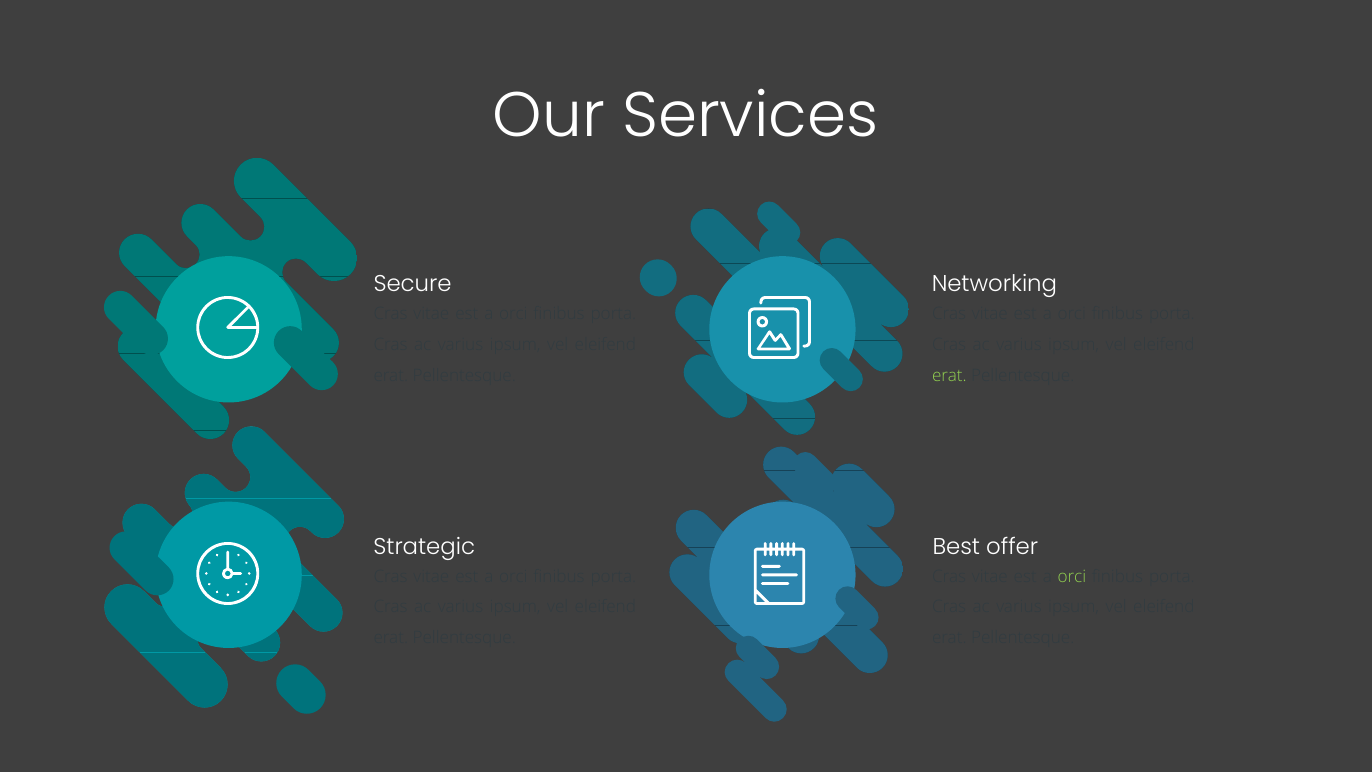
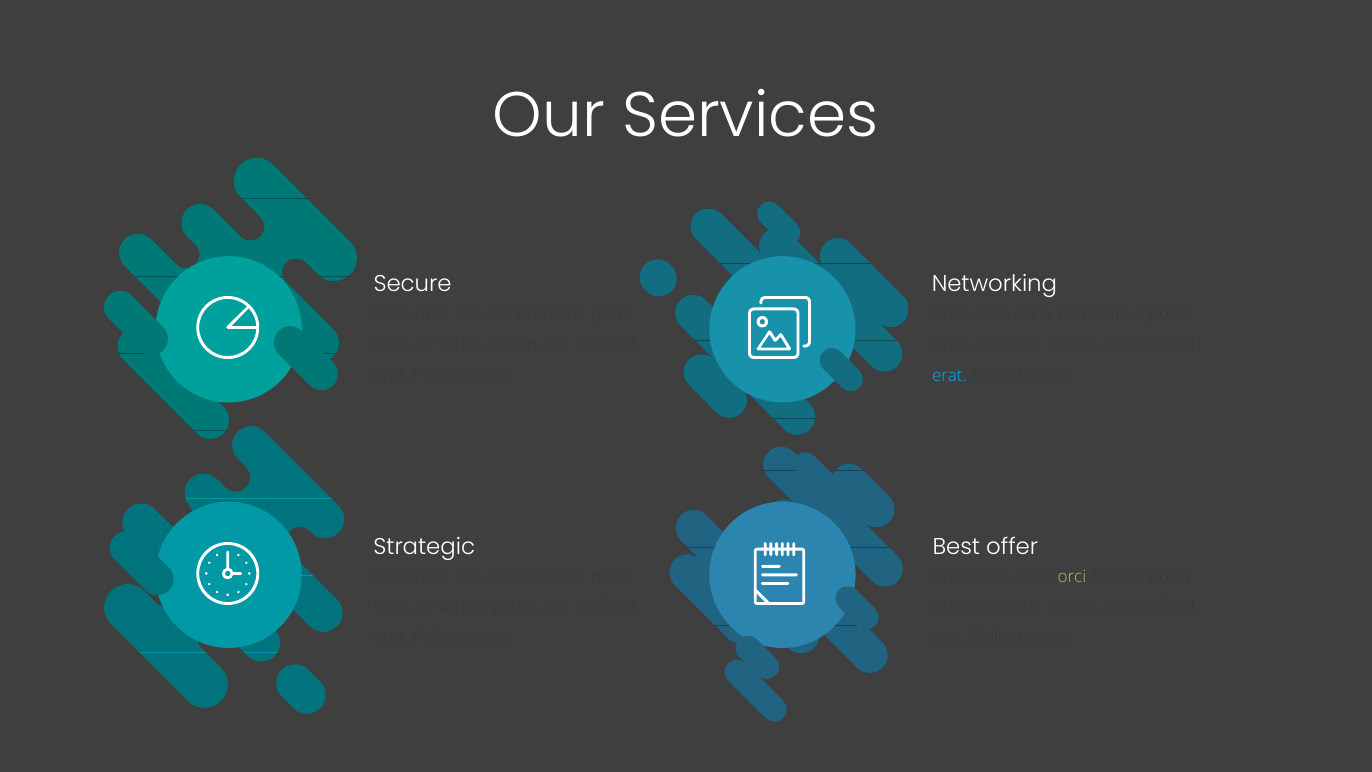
erat colour: light green -> light blue (949, 376)
